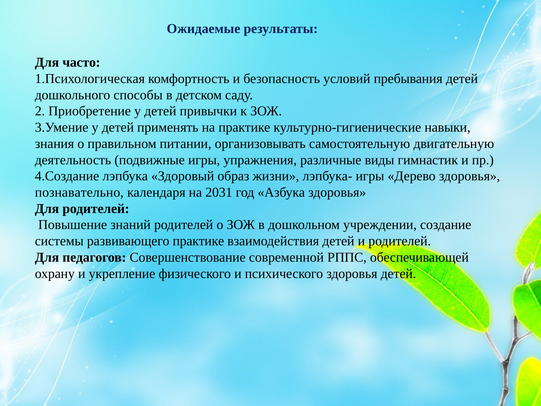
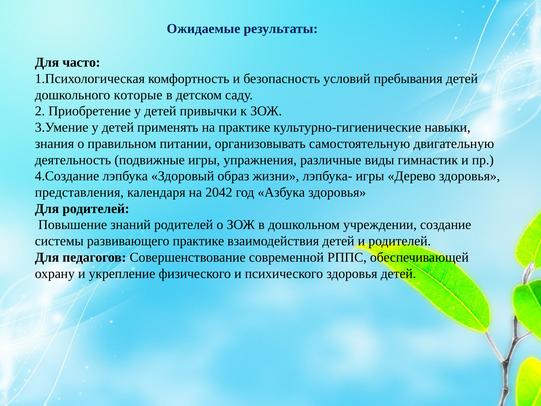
способы: способы -> которые (138, 95)
познавательно: познавательно -> представления (79, 192)
2031: 2031 -> 2042 (219, 192)
